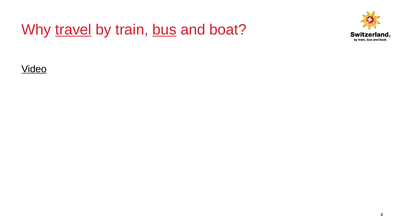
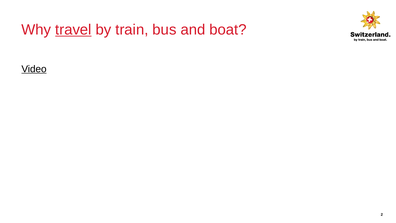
bus underline: present -> none (164, 30)
